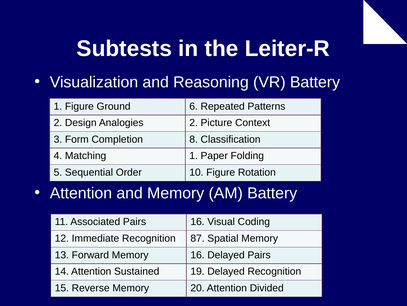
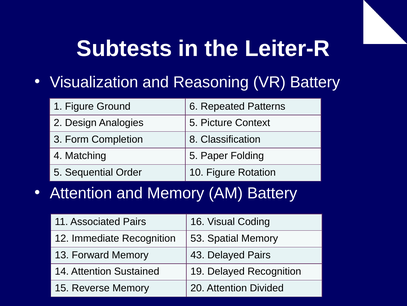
Analogies 2: 2 -> 5 (194, 123)
Matching 1: 1 -> 5 (194, 156)
87: 87 -> 53 (198, 238)
Memory 16: 16 -> 43 (198, 254)
